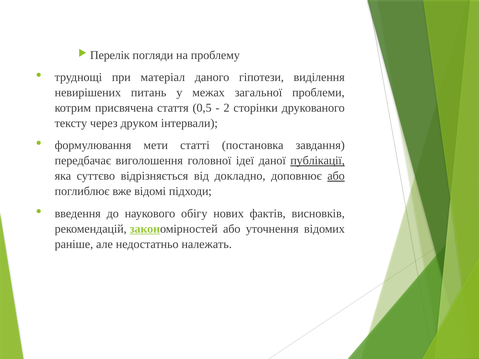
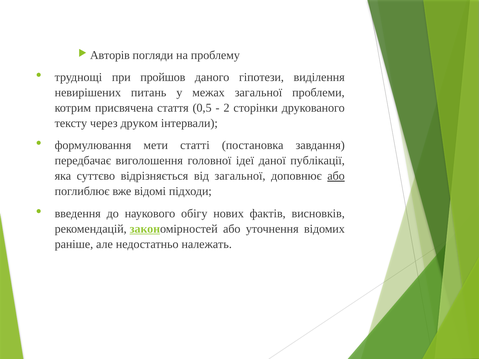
Перелік: Перелік -> Авторів (110, 55)
матеріал: матеріал -> пройшов (163, 77)
публікації underline: present -> none (318, 161)
від докладно: докладно -> загальної (240, 176)
